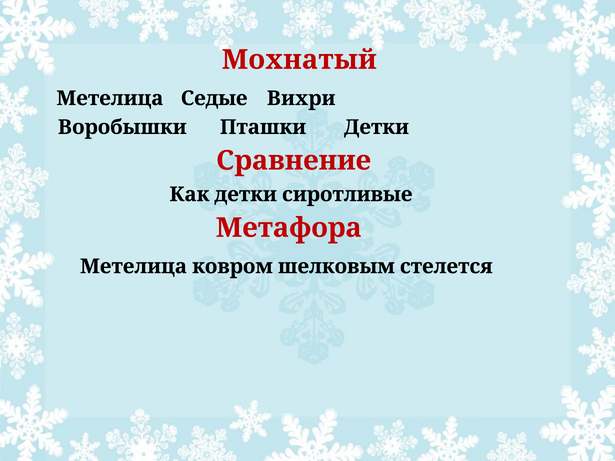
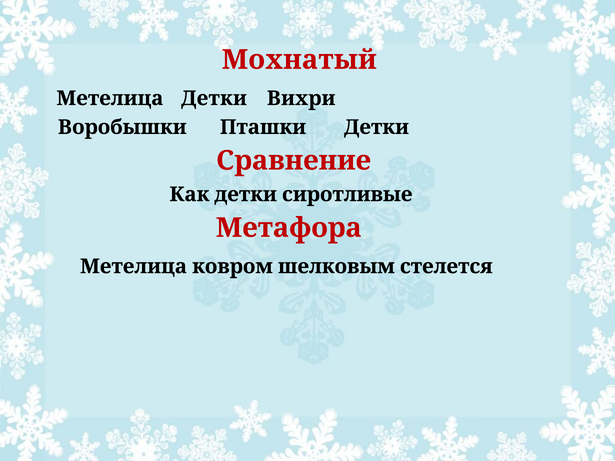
Метелица Седые: Седые -> Детки (214, 98)
